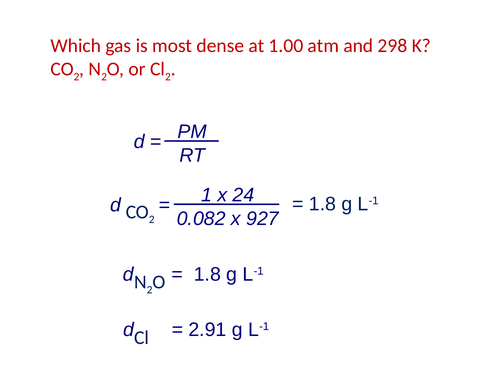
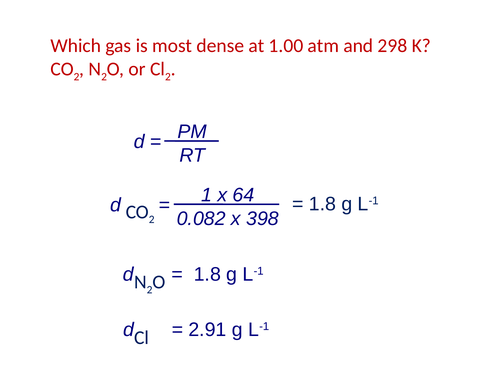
24: 24 -> 64 (243, 195)
927: 927 -> 398 (262, 219)
